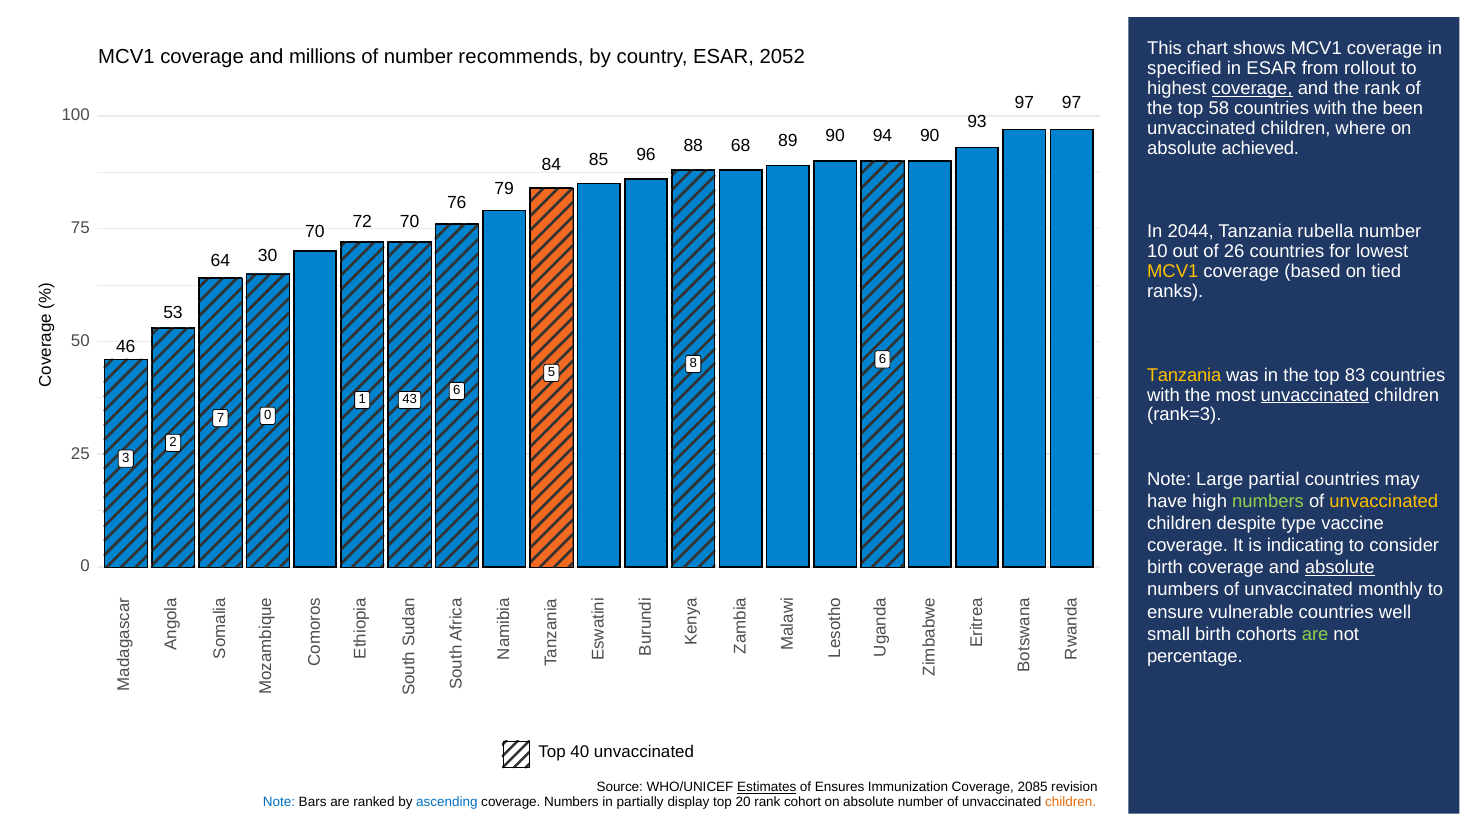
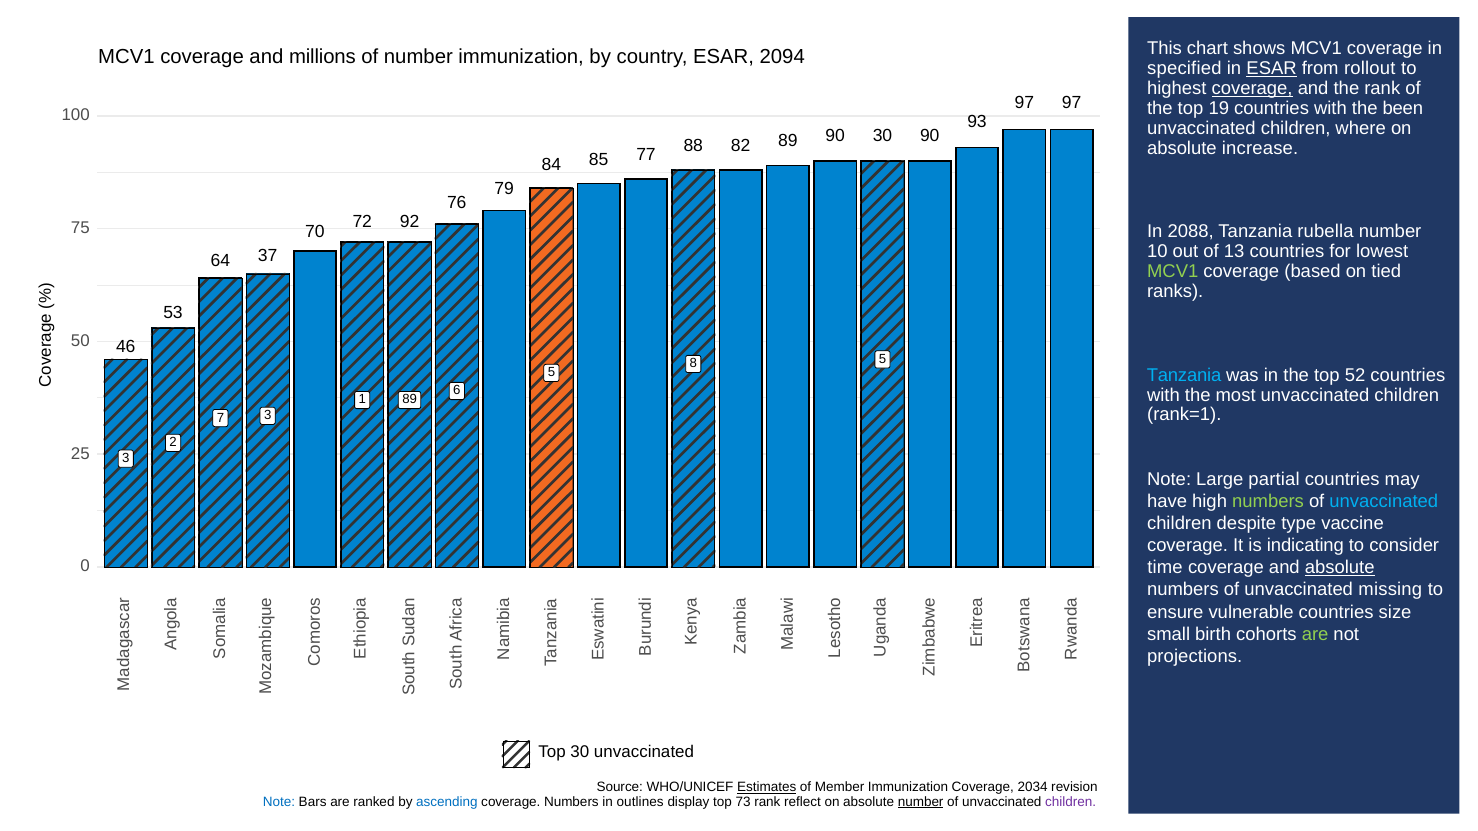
number recommends: recommends -> immunization (521, 57)
2052: 2052 -> 2094 (782, 57)
ESAR underline: none -> present (1272, 69)
58: 58 -> 19 (1219, 108)
68: 68 -> 82 (741, 146)
89 94: 94 -> 30 (882, 136)
achieved: achieved -> increase (1260, 148)
96: 96 -> 77 (646, 155)
72 70: 70 -> 92 (410, 222)
2044: 2044 -> 2088 (1191, 232)
26: 26 -> 13 (1234, 252)
30: 30 -> 37 (268, 256)
MCV1 colour: yellow -> light green (1173, 272)
8 6: 6 -> 5 (883, 359)
Tanzania colour: yellow -> light blue (1184, 375)
83: 83 -> 52 (1355, 375)
unvaccinated underline: present -> none (1315, 395)
1 43: 43 -> 89 (410, 400)
rank=3: rank=3 -> rank=1 (1184, 415)
7 0: 0 -> 3 (268, 416)
unvaccinated colour: yellow -> light blue (1384, 501)
birth: birth -> time (1165, 568)
monthly: monthly -> missing (1390, 590)
well: well -> size (1395, 612)
percentage: percentage -> projections (1195, 657)
Top 40: 40 -> 30 (580, 752)
Ensures: Ensures -> Member (840, 788)
2085: 2085 -> 2034 (1033, 788)
partially: partially -> outlines (640, 802)
20: 20 -> 73 (743, 802)
cohort: cohort -> reflect (803, 802)
number underline: none -> present (921, 802)
children colour: orange -> purple (1071, 802)
